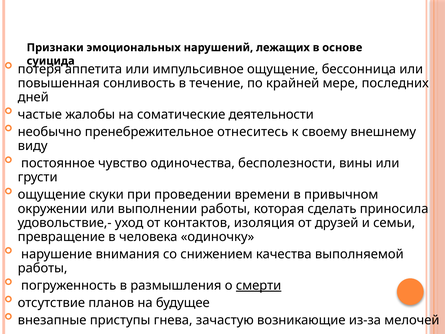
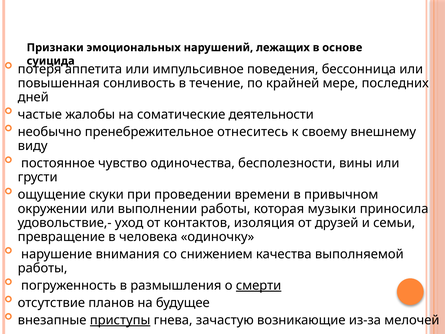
импульсивное ощущение: ощущение -> поведения (283, 69)
сделать: сделать -> музыки (332, 209)
приступы underline: none -> present (120, 320)
